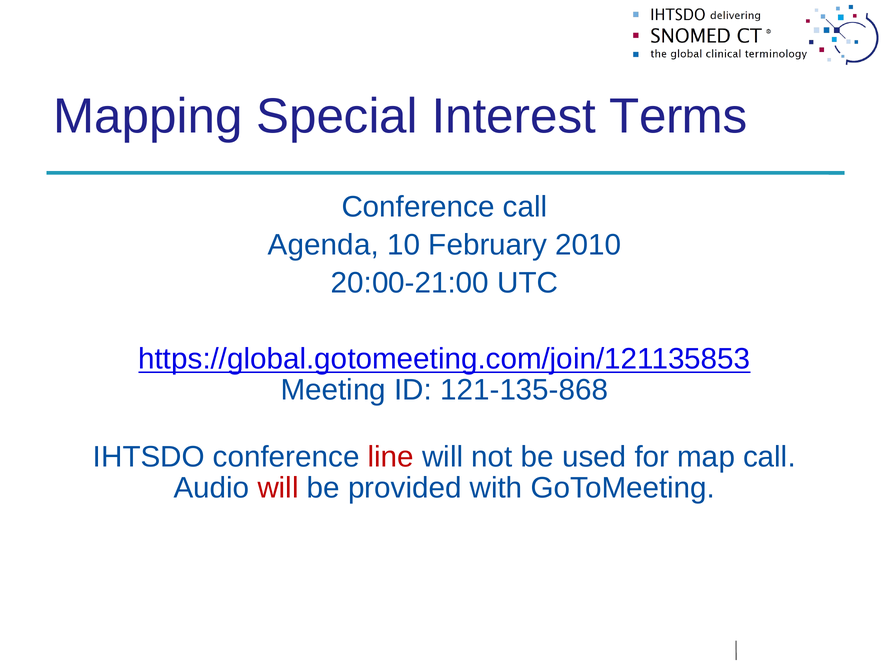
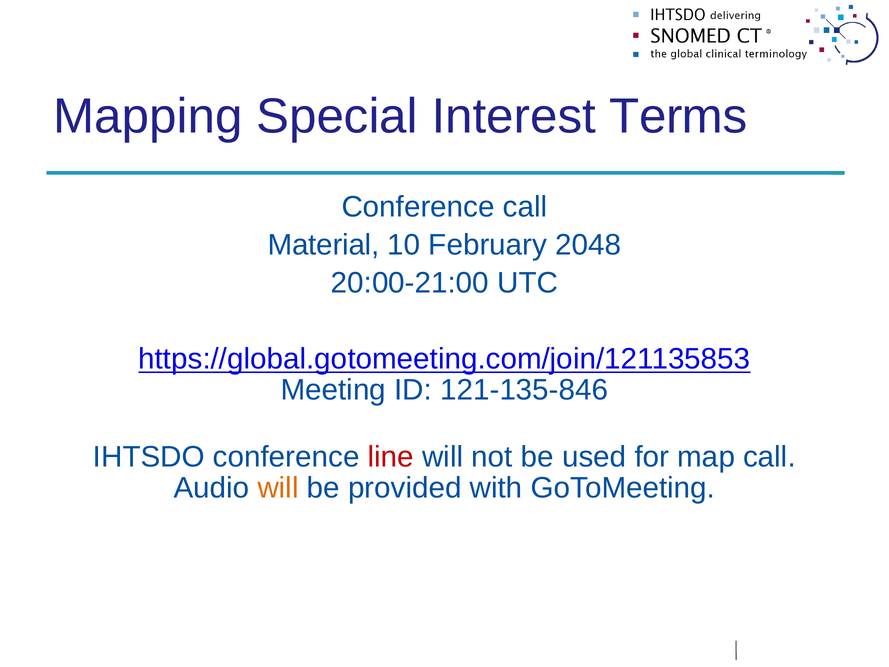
Agenda: Agenda -> Material (323, 245)
2010: 2010 -> 2048 (588, 245)
121-135-868: 121-135-868 -> 121-135-846 (524, 390)
will colour: red -> orange (278, 488)
